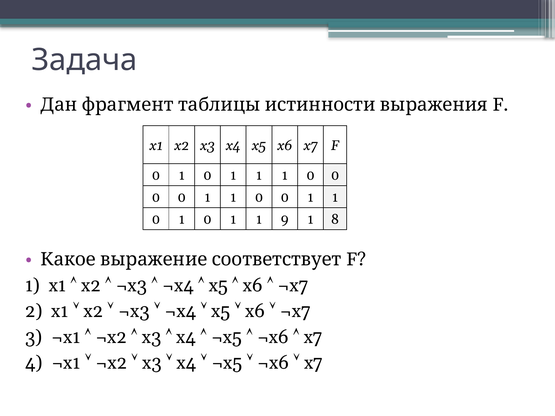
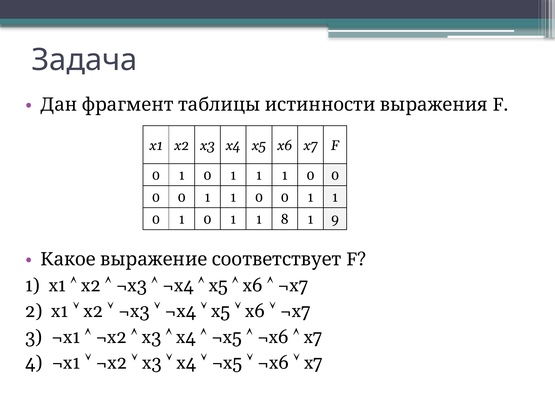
9: 9 -> 8 (285, 220)
8: 8 -> 9 (335, 220)
